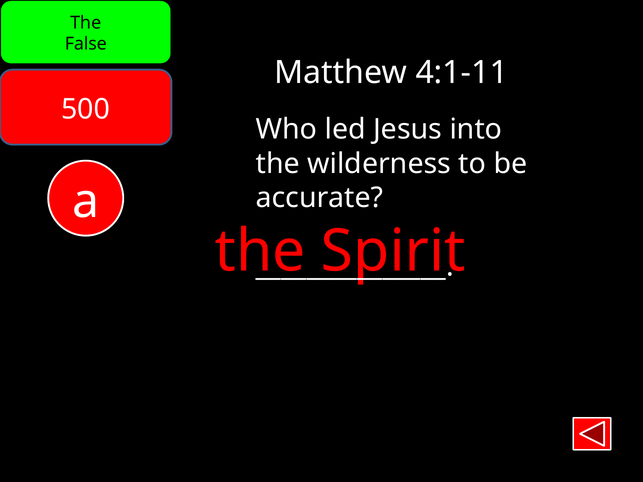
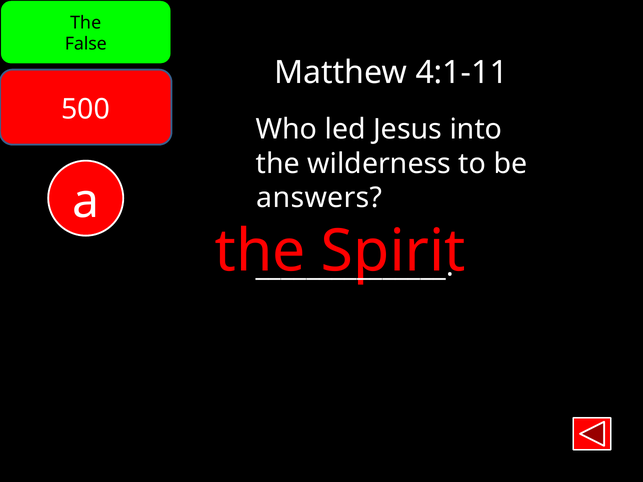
accurate: accurate -> answers (319, 198)
